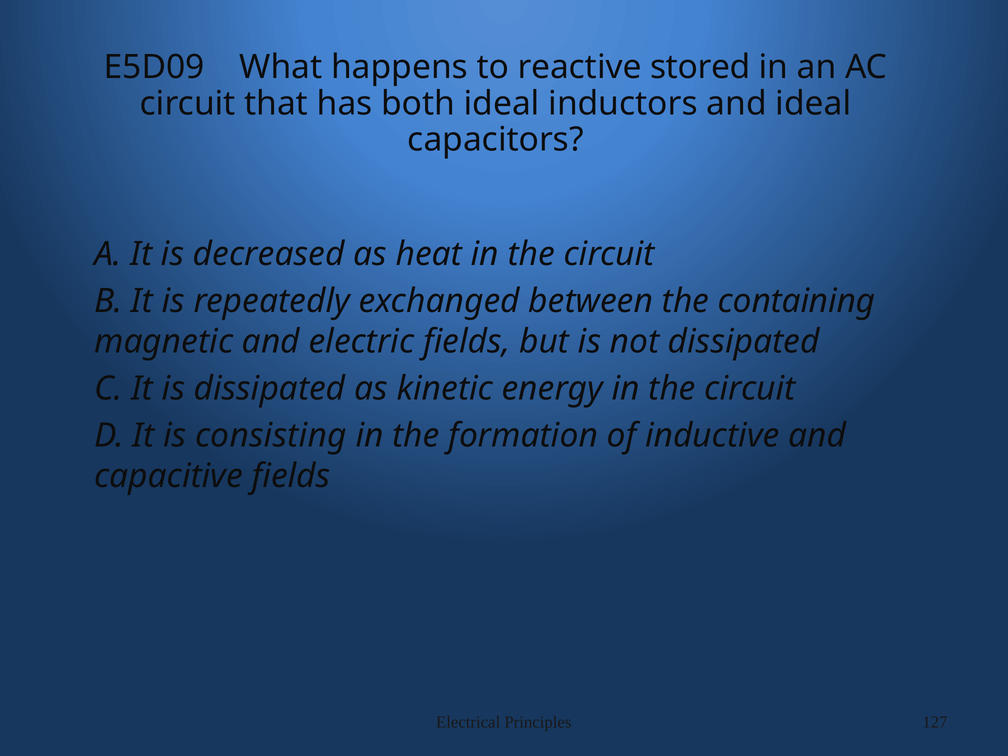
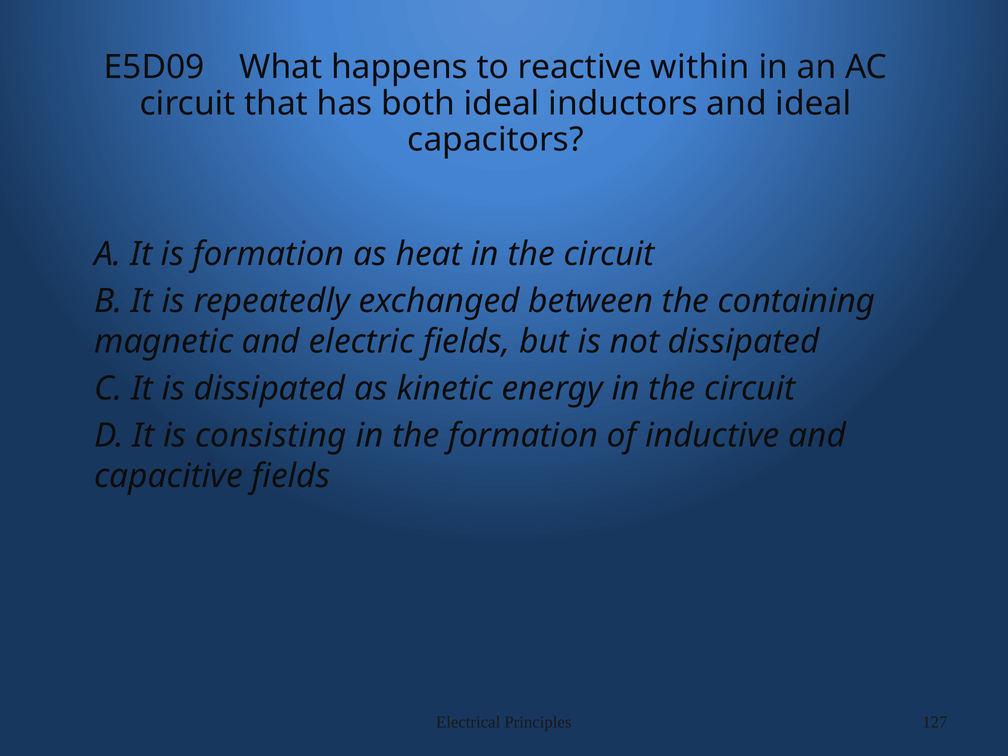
stored: stored -> within (700, 67)
is decreased: decreased -> formation (269, 254)
